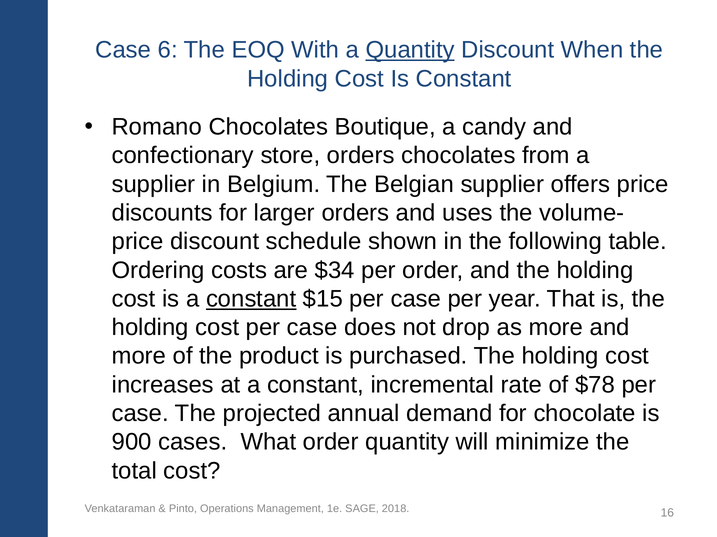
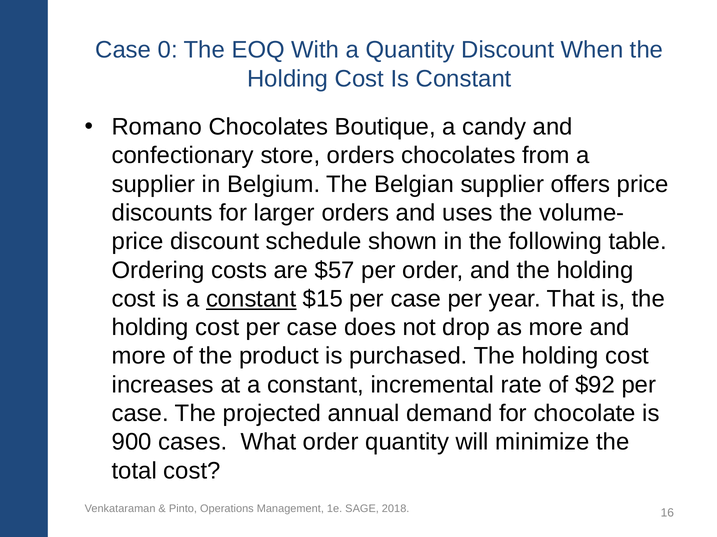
6: 6 -> 0 (168, 50)
Quantity underline: present -> none (410, 50)
$34: $34 -> $57 (335, 271)
$78: $78 -> $92 (595, 385)
